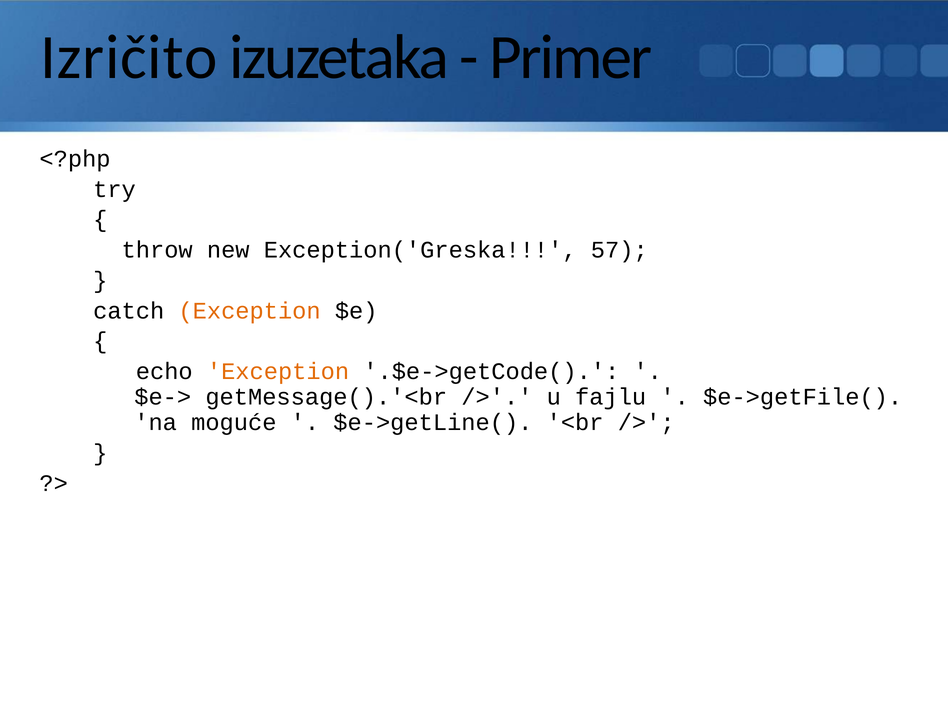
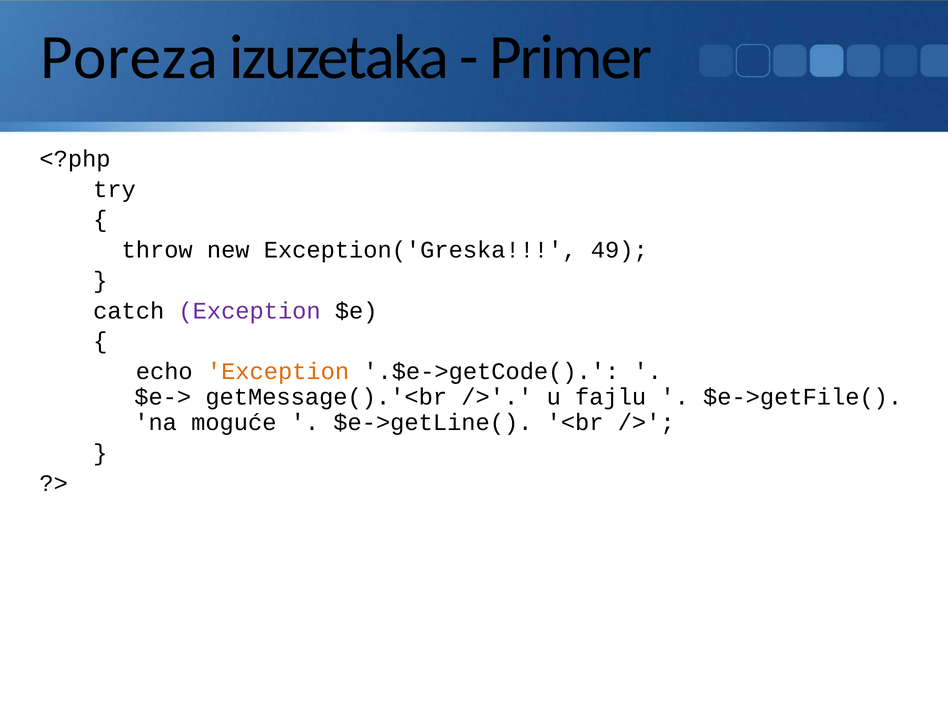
Izričito: Izričito -> Poreza (129, 58)
57: 57 -> 49 (619, 250)
Exception colour: orange -> purple (250, 311)
